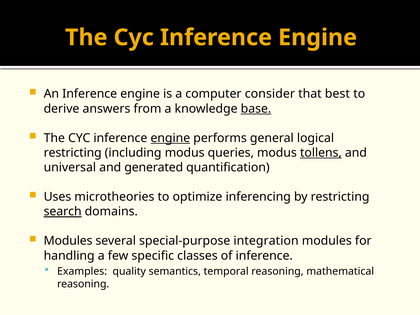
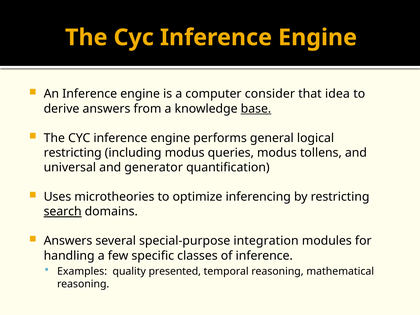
best: best -> idea (337, 94)
engine underline: present -> none (170, 138)
tollens underline: present -> none (321, 153)
generated: generated -> generator (154, 167)
Modules: Modules -> Answers (68, 241)
semantics: semantics -> presented (175, 271)
